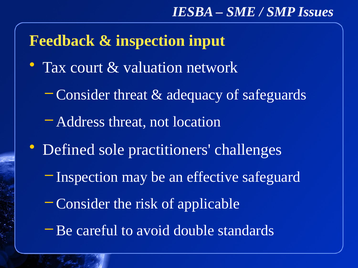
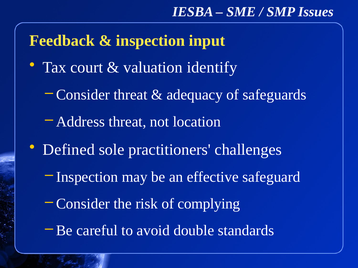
network: network -> identify (212, 68)
applicable: applicable -> complying (209, 204)
